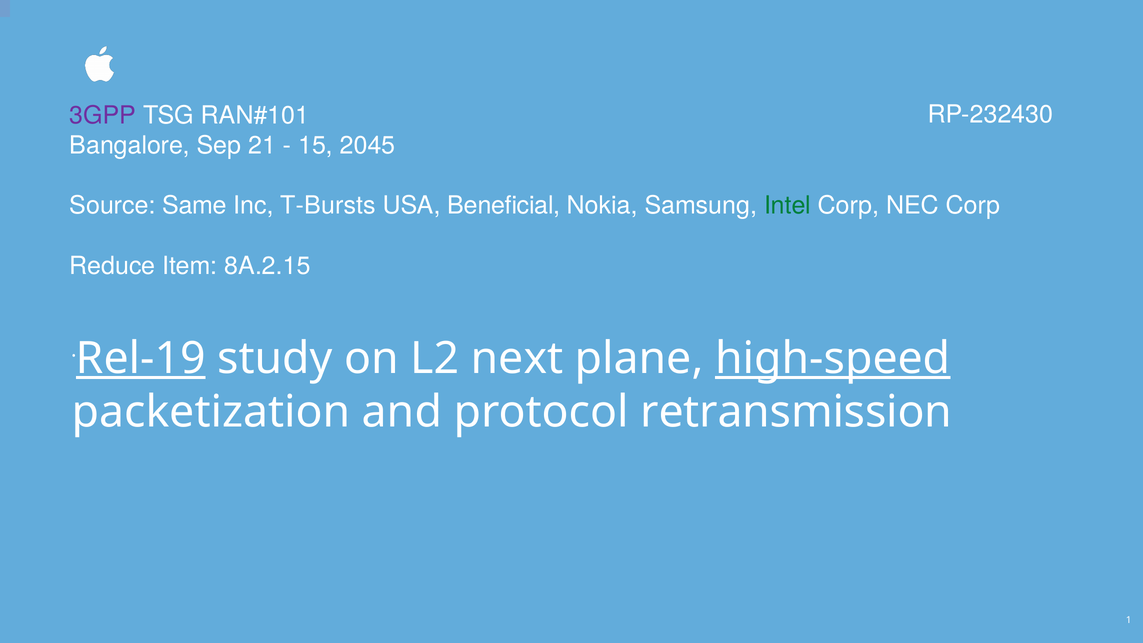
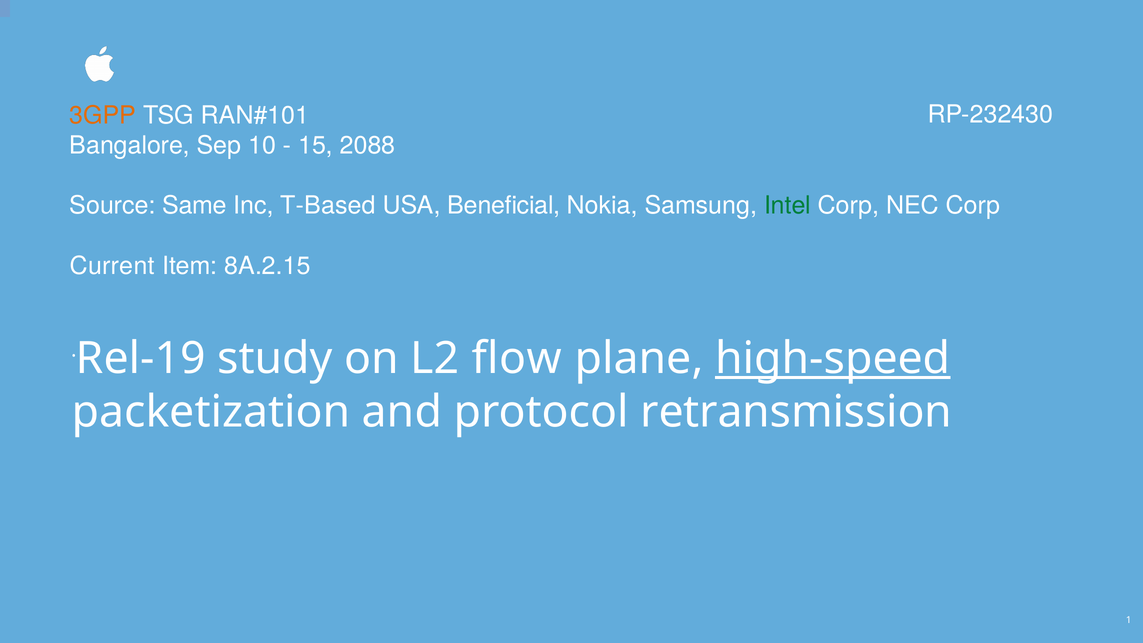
3GPP colour: purple -> orange (103, 116)
21: 21 -> 10 (262, 146)
2045: 2045 -> 2088 (368, 146)
T-Bursts: T-Bursts -> T-Based (328, 206)
Reduce: Reduce -> Current (112, 266)
Rel-19 underline: present -> none (141, 358)
next: next -> flow (517, 358)
